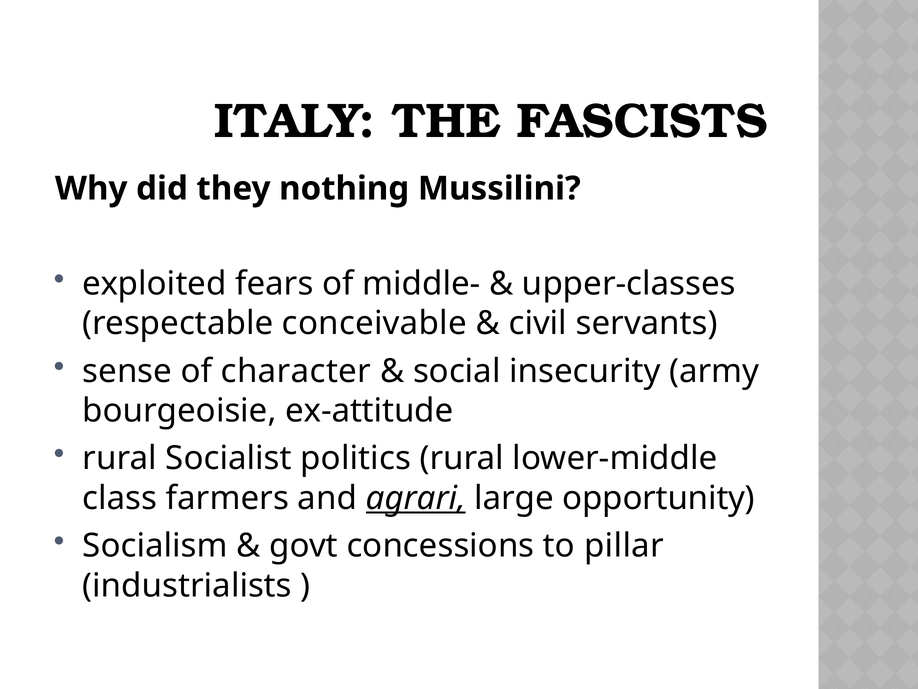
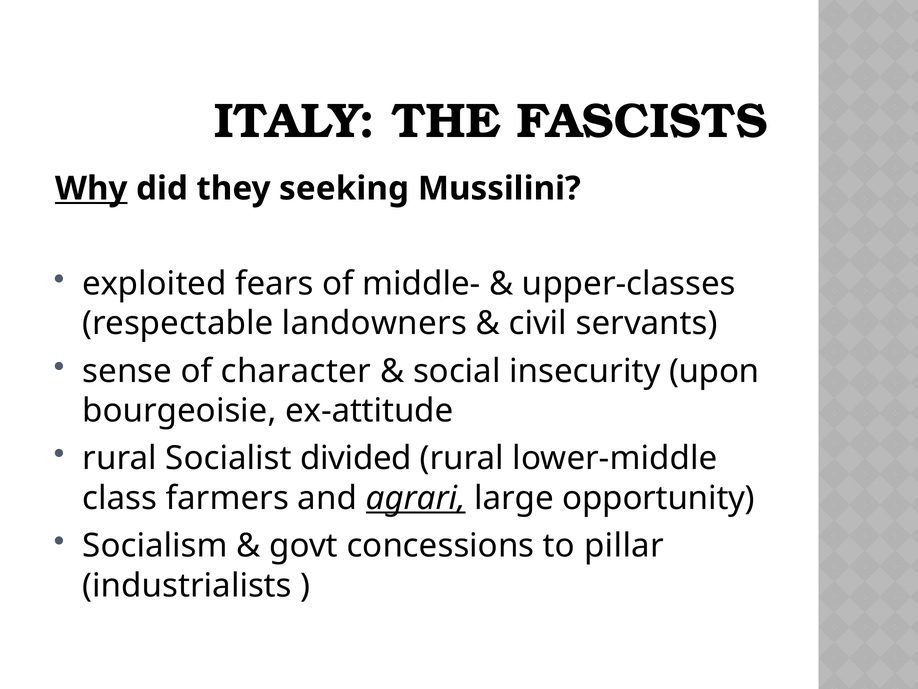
Why underline: none -> present (91, 188)
nothing: nothing -> seeking (344, 188)
conceivable: conceivable -> landowners (374, 323)
army: army -> upon (714, 371)
politics: politics -> divided (356, 458)
